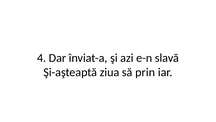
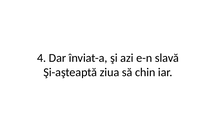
prin: prin -> chin (145, 72)
